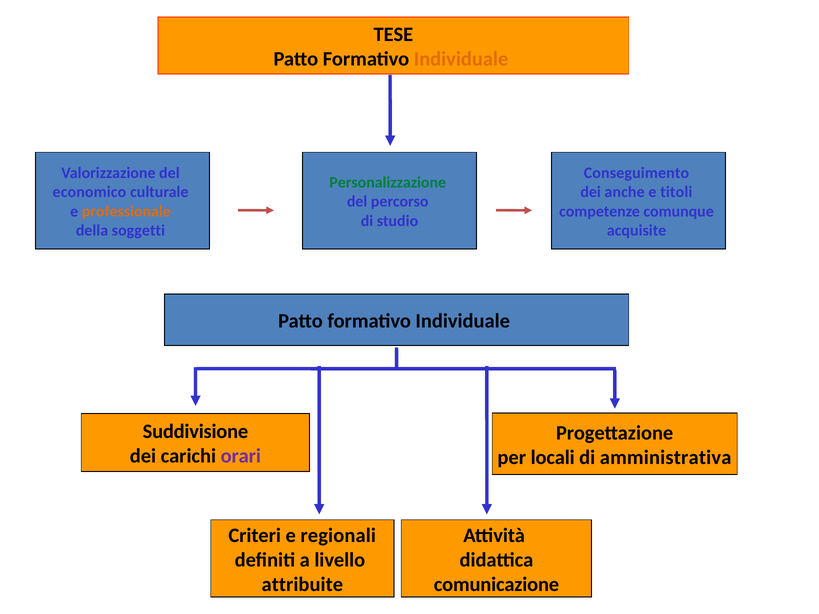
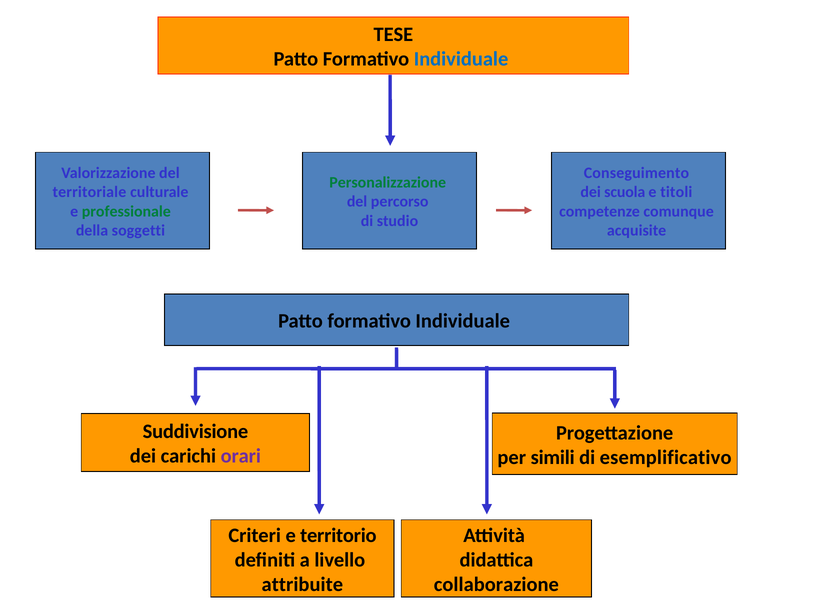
Individuale colour: orange -> blue (461, 59)
economico: economico -> territoriale (89, 192)
anche: anche -> scuola (625, 192)
professionale colour: orange -> green (126, 211)
locali: locali -> simili (553, 458)
amministrativa: amministrativa -> esemplificativo (666, 458)
regionali: regionali -> territorio (338, 535)
comunicazione: comunicazione -> collaborazione (496, 585)
